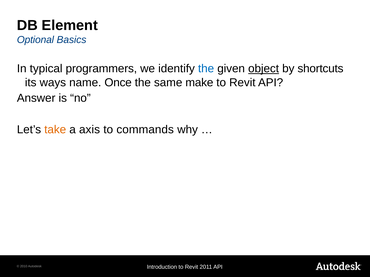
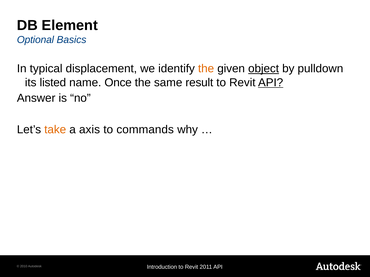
programmers: programmers -> displacement (101, 69)
the colour: blue -> orange (206, 69)
shortcuts: shortcuts -> pulldown (320, 69)
ways: ways -> listed (53, 83)
make: make -> result (199, 83)
API underline: none -> present (271, 83)
